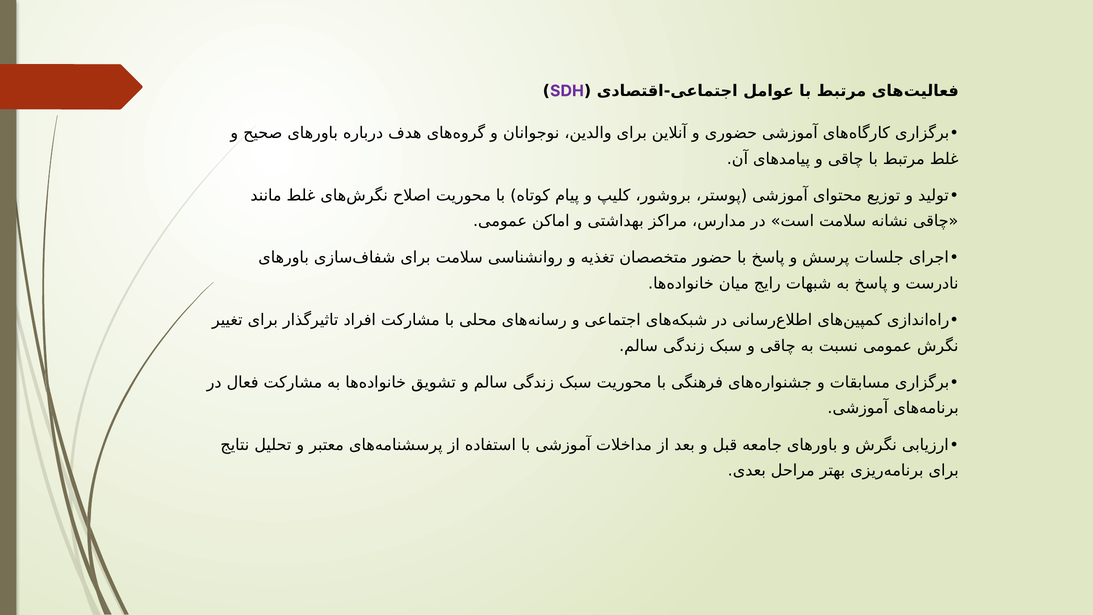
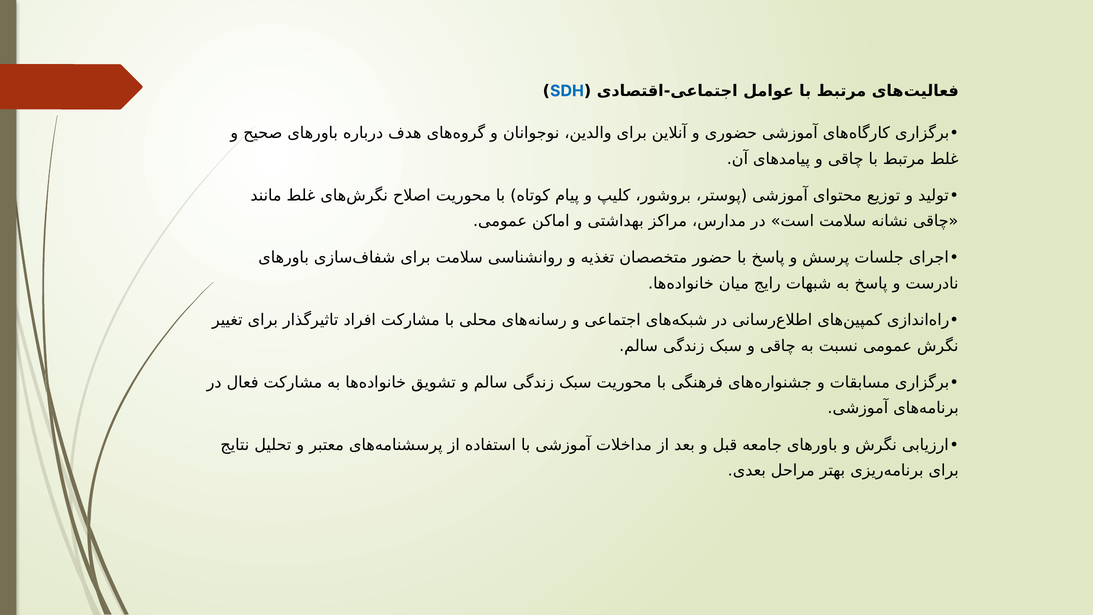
SDH colour: purple -> blue (567, 91)
